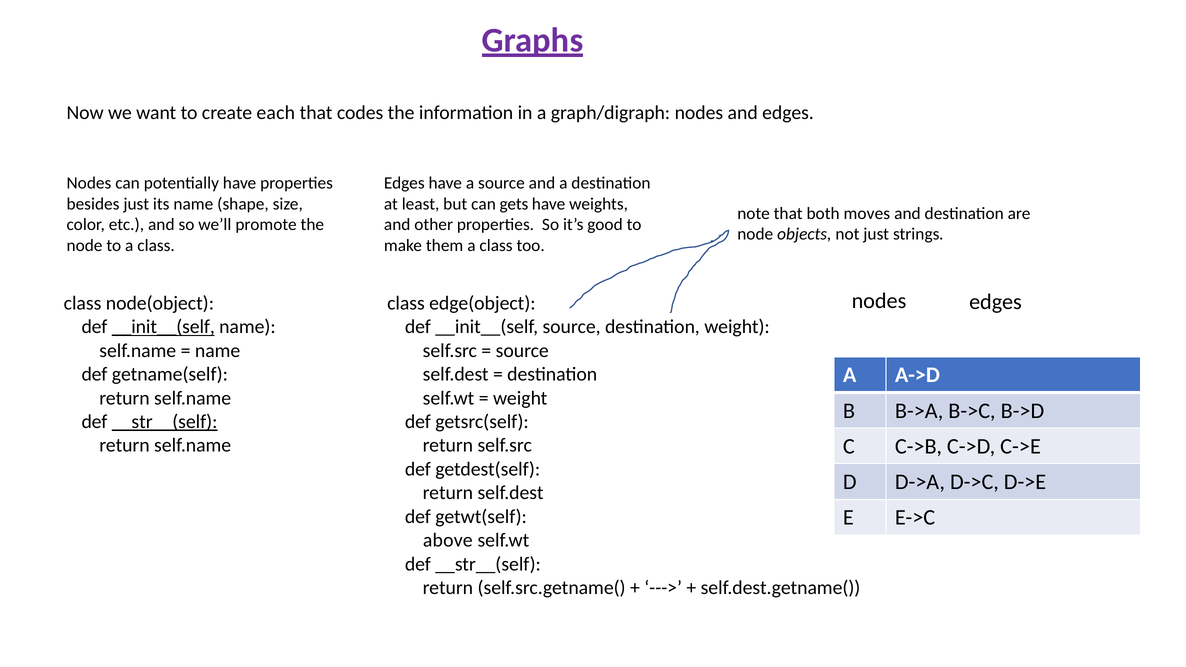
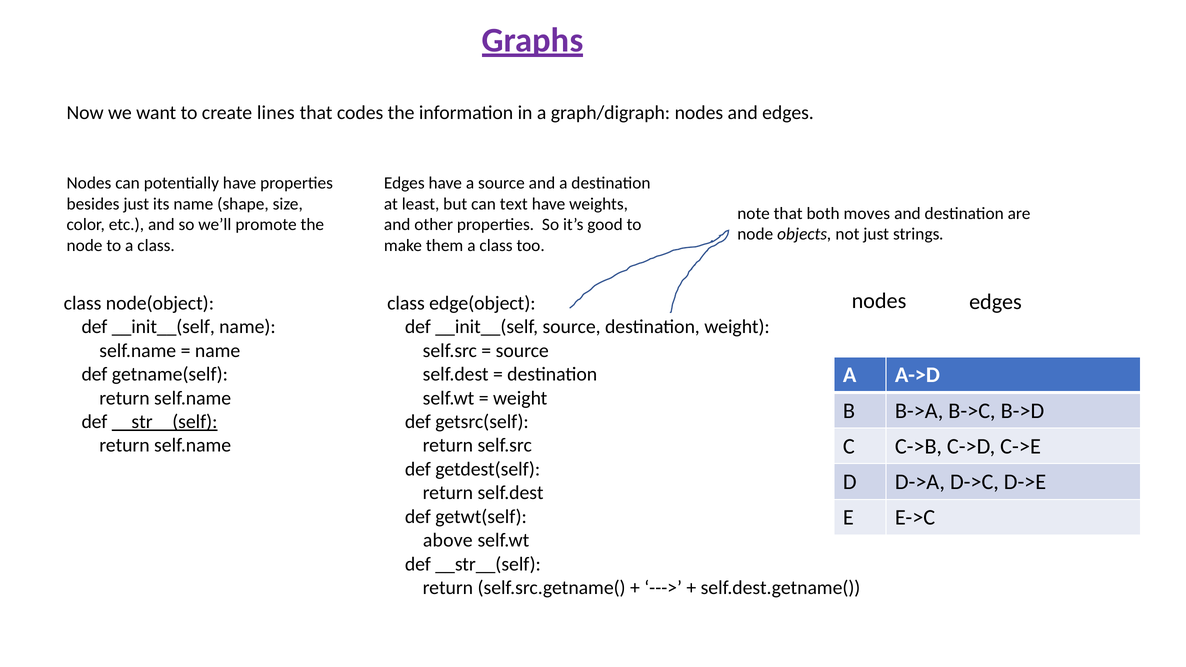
each: each -> lines (276, 113)
gets: gets -> text (514, 204)
__init__(self underline: present -> none (163, 327)
